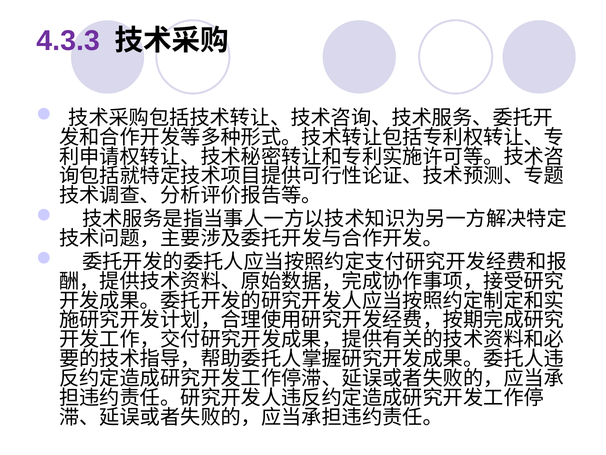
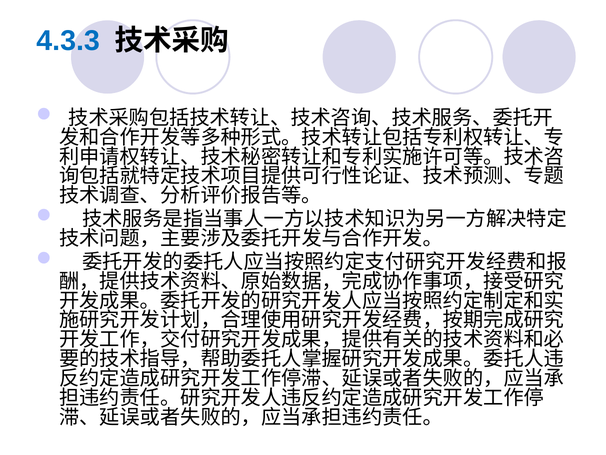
4.3.3 colour: purple -> blue (68, 41)
